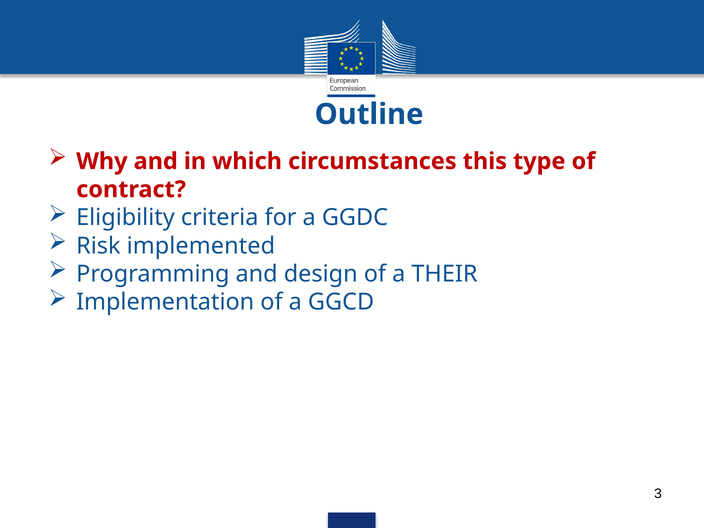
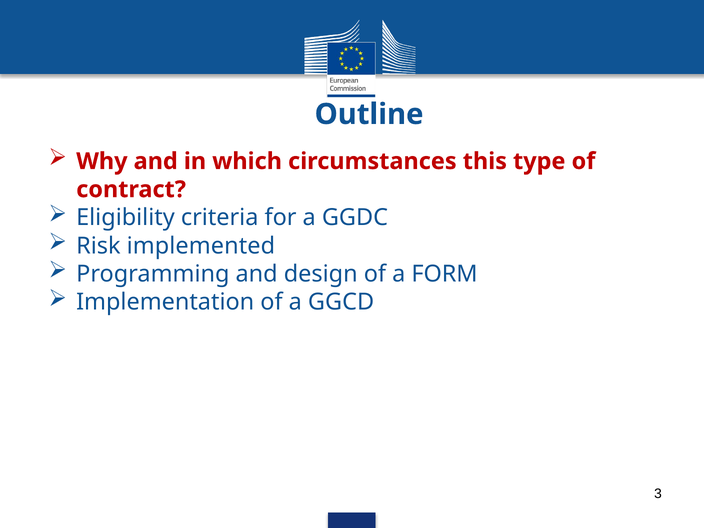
THEIR: THEIR -> FORM (445, 274)
